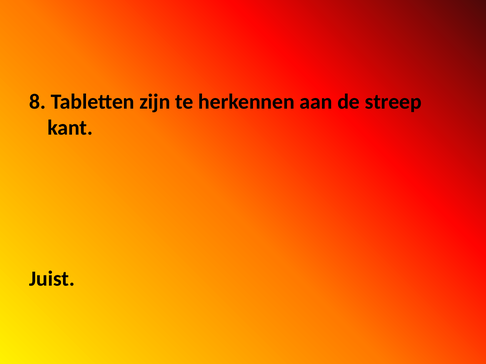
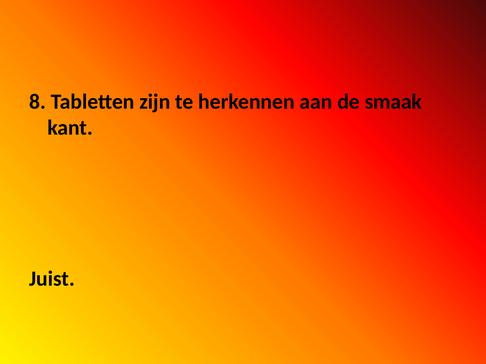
streep: streep -> smaak (393, 102)
